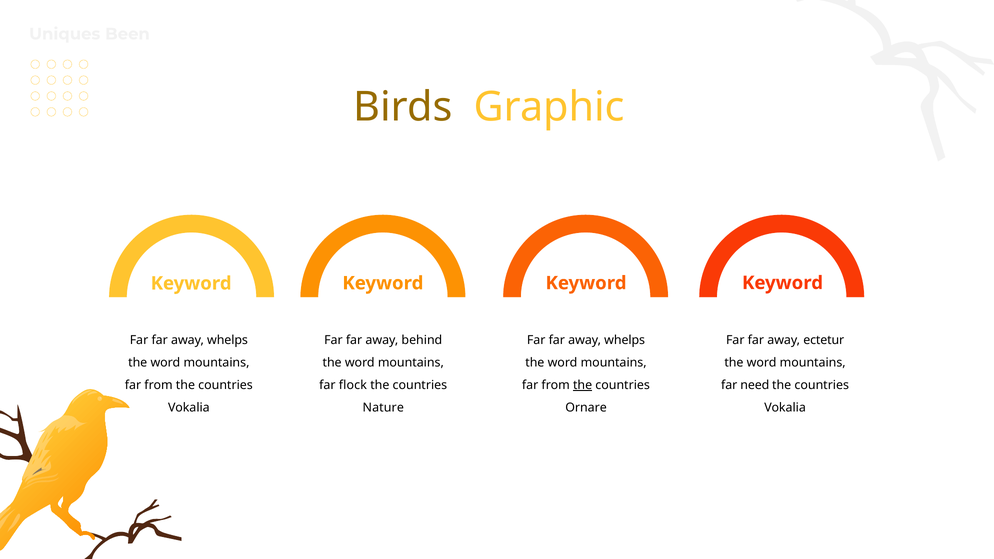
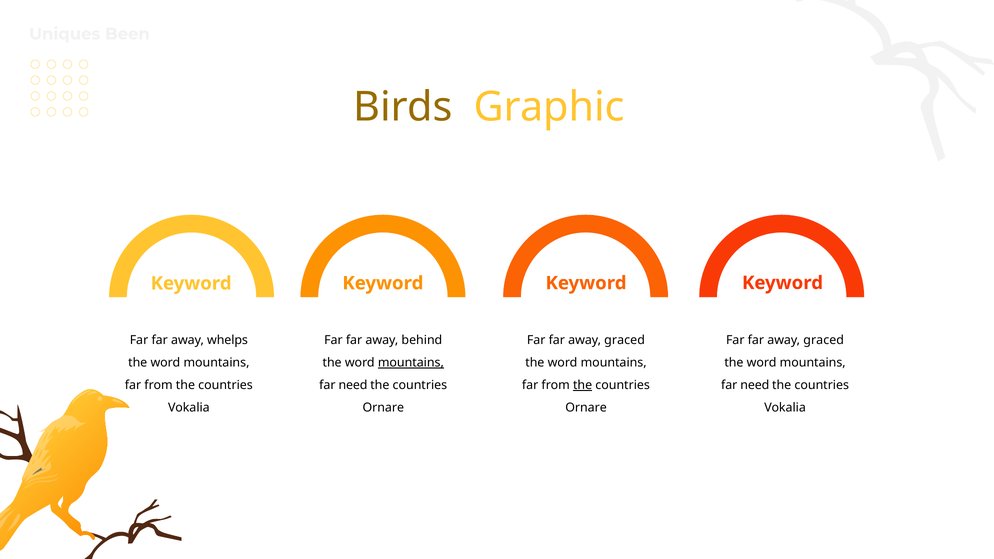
whelps: whelps -> graced (625, 340)
ectetur: ectetur -> graced (824, 340)
mountains underline: none -> present (411, 363)
flock: flock -> need (353, 385)
Nature: Nature -> Ornare (383, 408)
